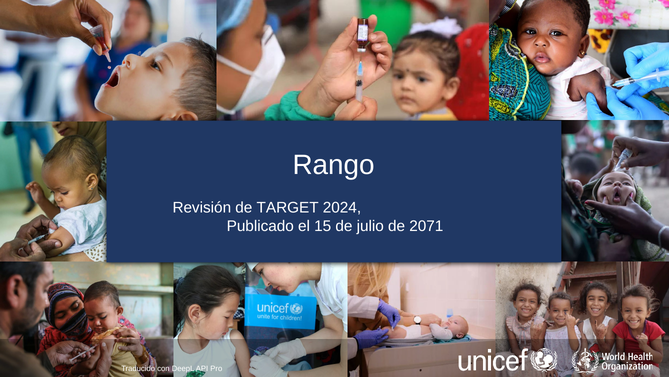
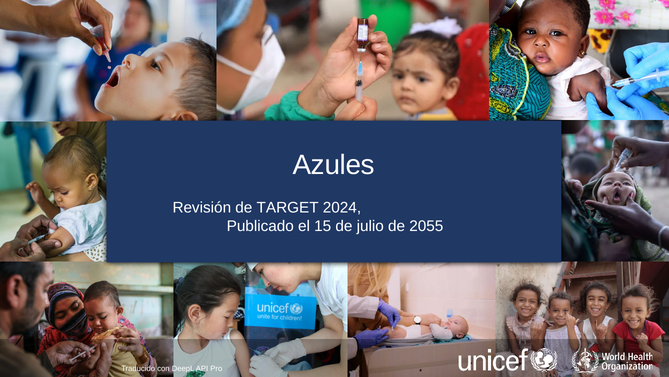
Rango: Rango -> Azules (334, 165)
2071: 2071 -> 2055 (426, 226)
